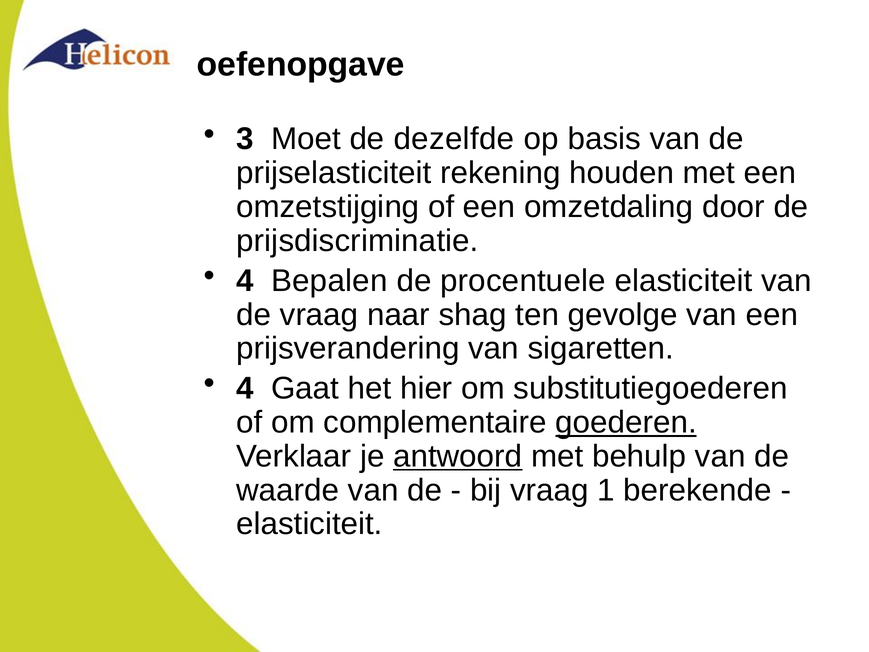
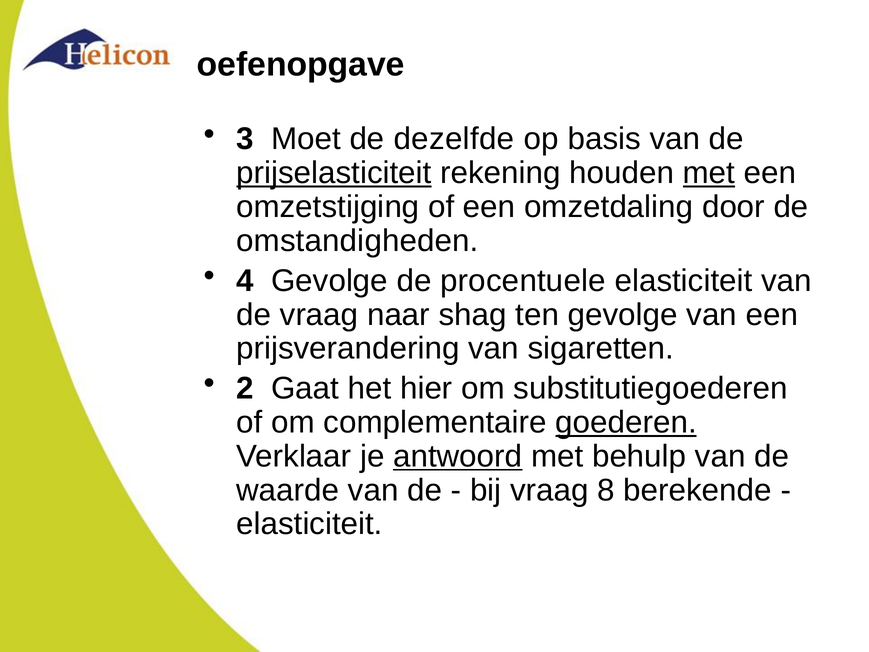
prijselasticiteit underline: none -> present (334, 173)
met underline: none -> present (709, 173)
prijsdiscriminatie: prijsdiscriminatie -> omstandigheden (357, 241)
4 Bepalen: Bepalen -> Gevolge (329, 281)
4: 4 -> 2 (245, 388)
1: 1 -> 8 (606, 490)
